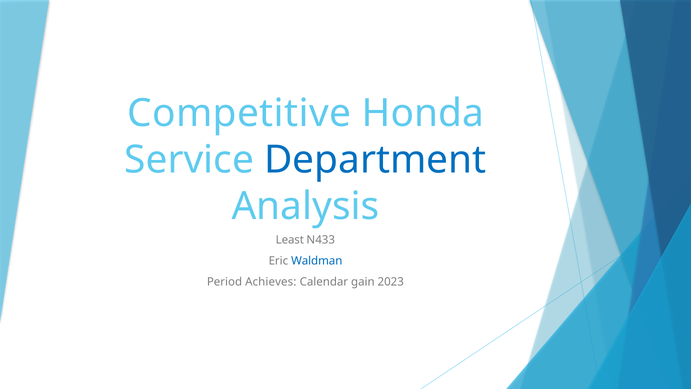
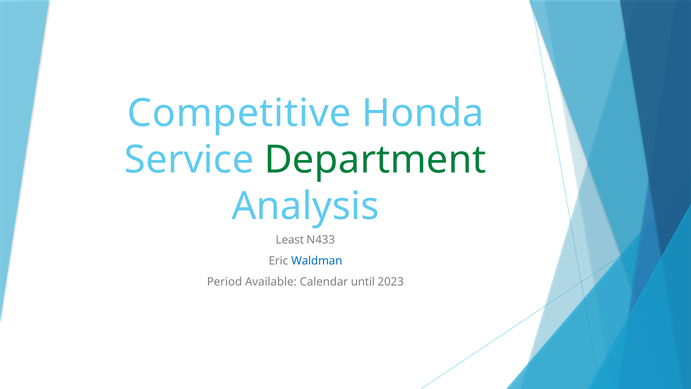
Department colour: blue -> green (375, 160)
Achieves: Achieves -> Available (271, 282)
gain: gain -> until (363, 282)
